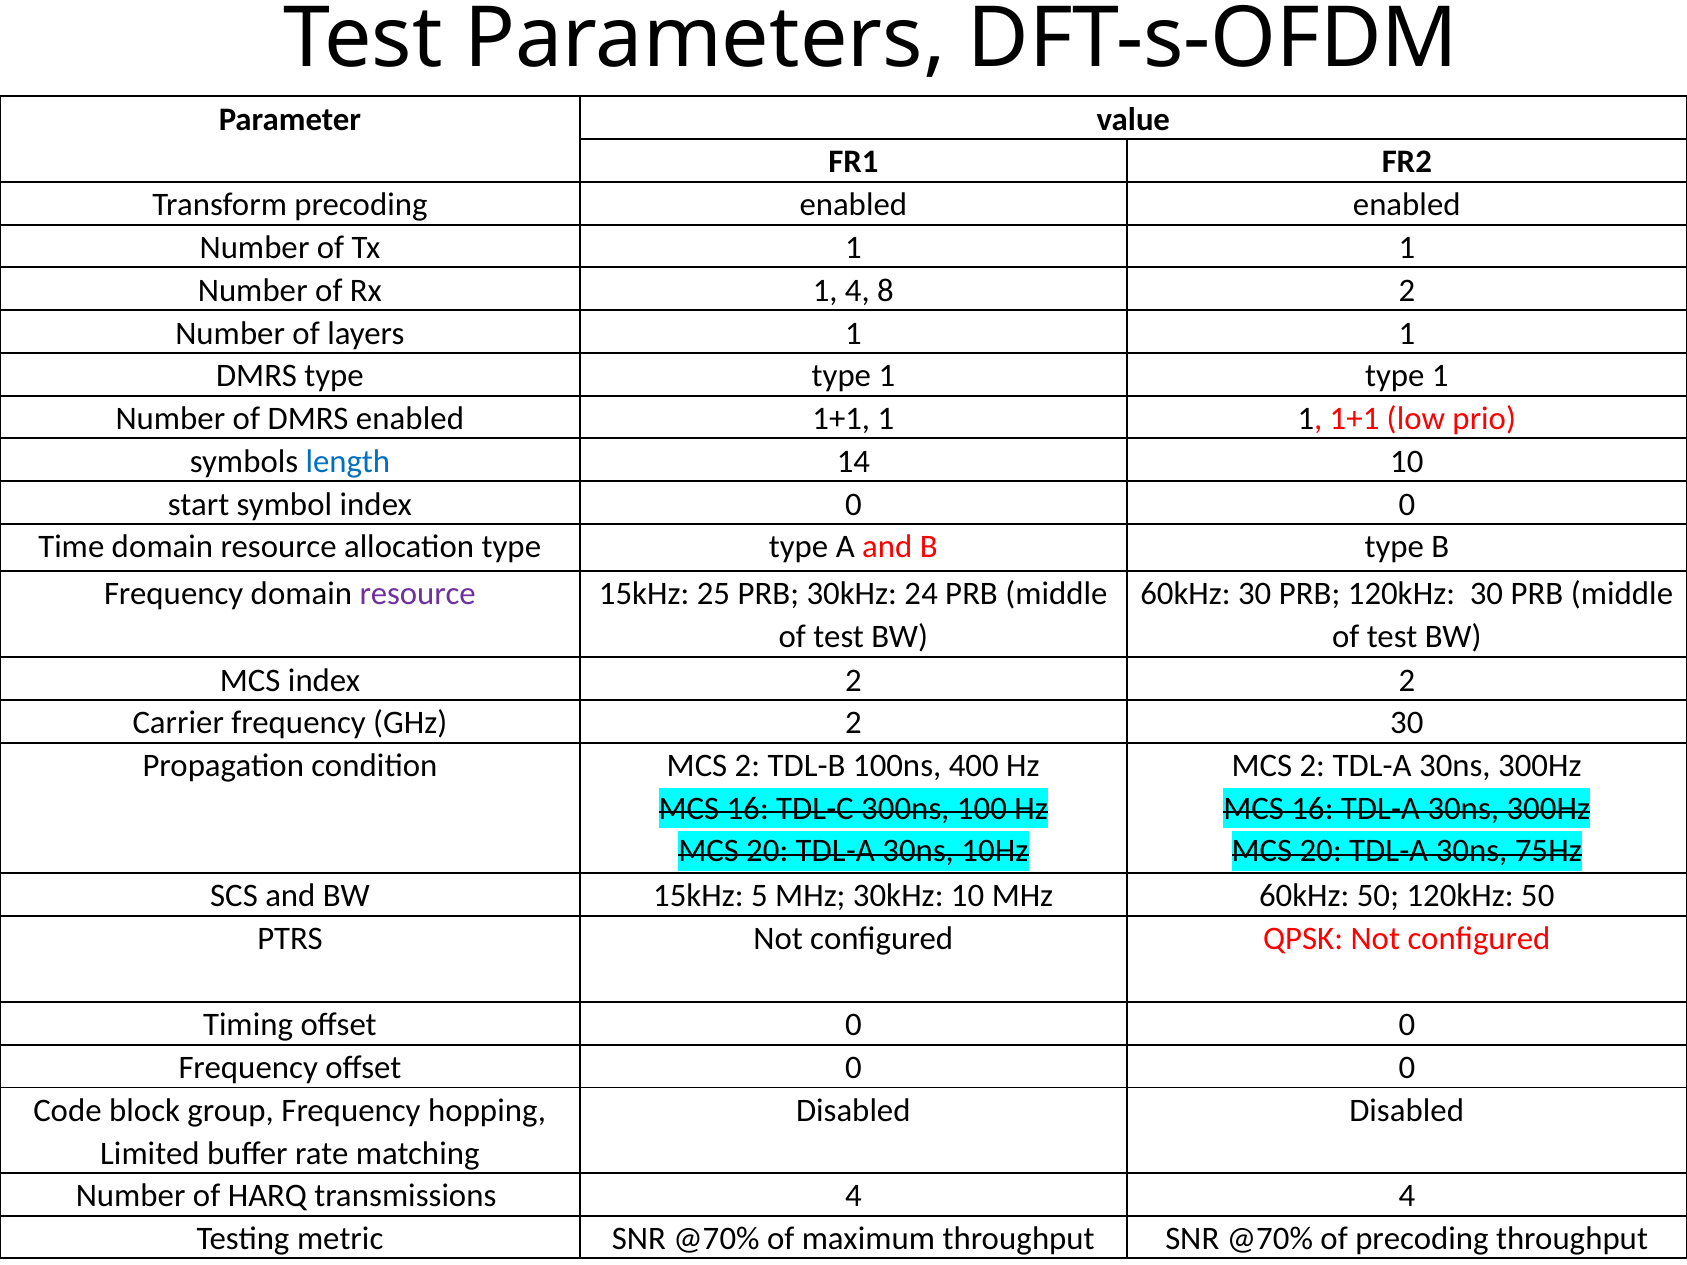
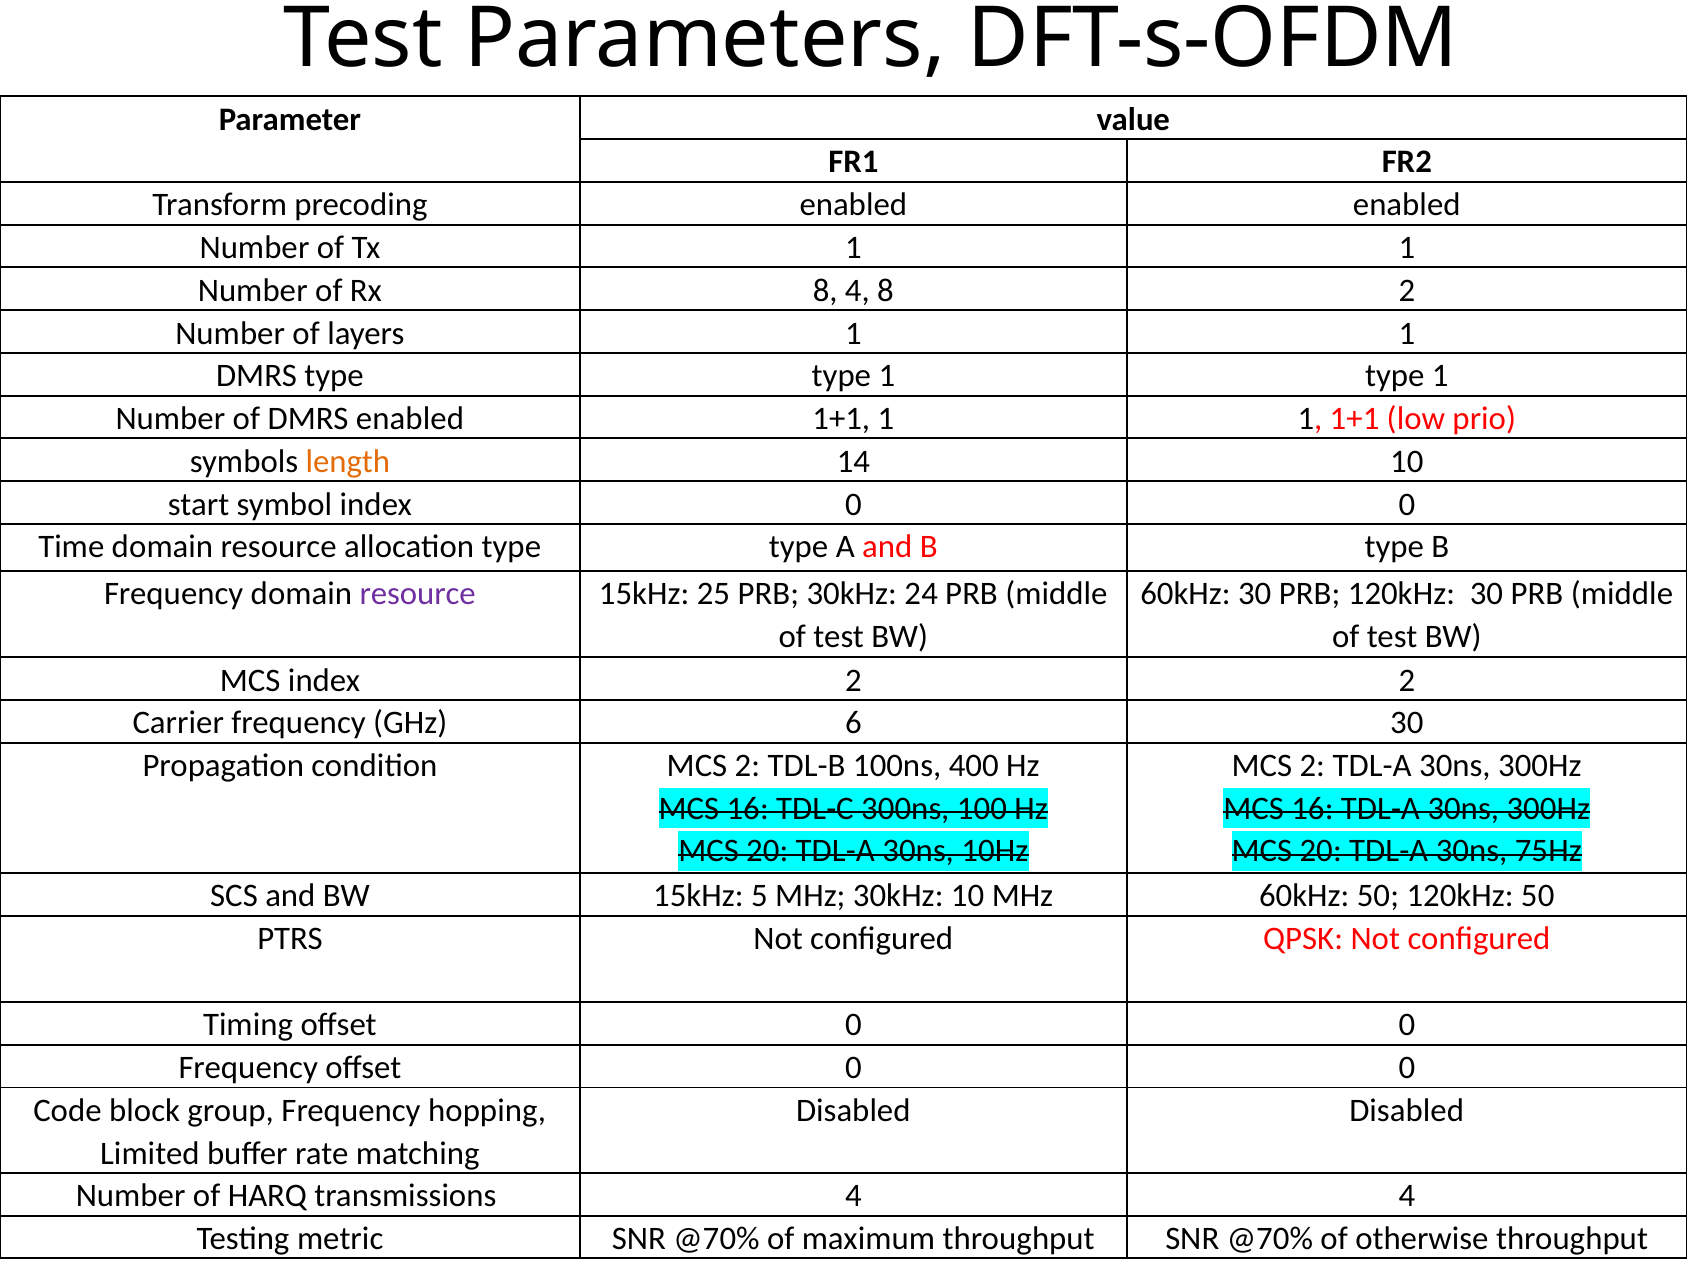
Rx 1: 1 -> 8 (825, 291)
length colour: blue -> orange (348, 462)
GHz 2: 2 -> 6 (853, 723)
of precoding: precoding -> otherwise (1422, 1239)
